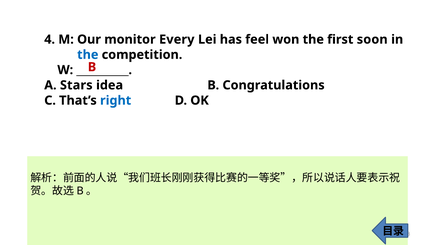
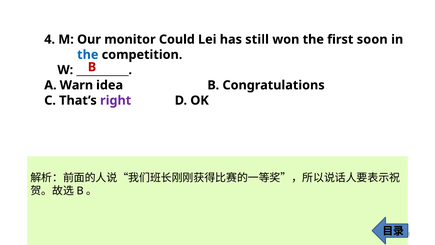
Every: Every -> Could (177, 39)
feel: feel -> still (257, 39)
Stars: Stars -> Warn (76, 85)
right colour: blue -> purple (116, 100)
